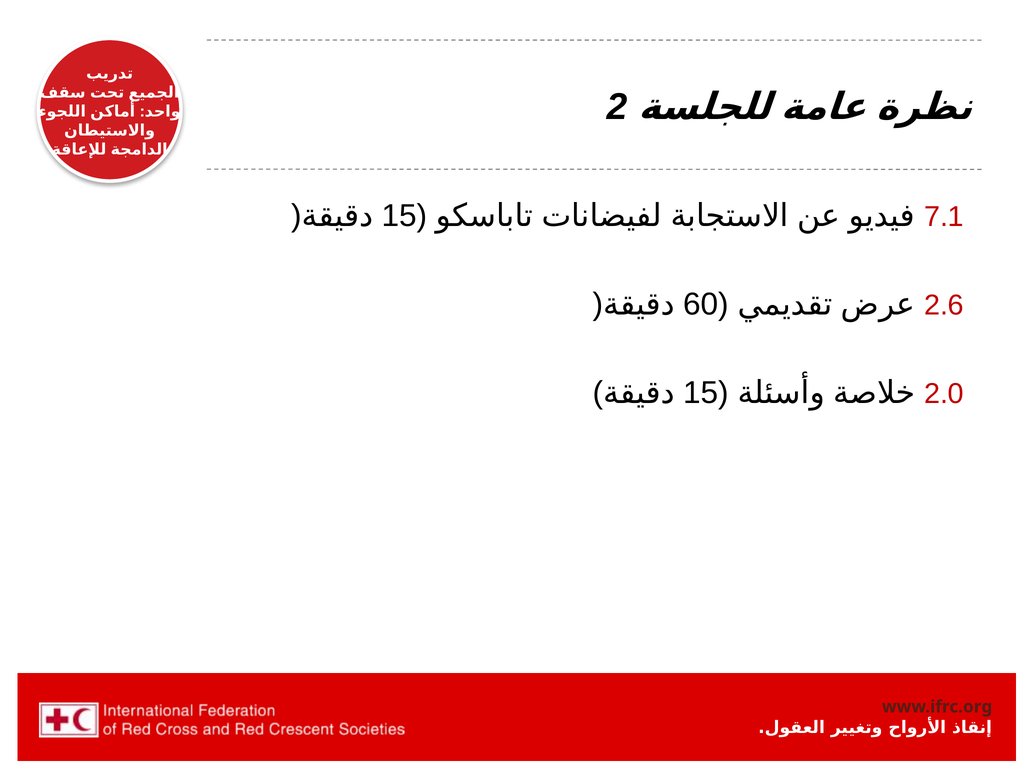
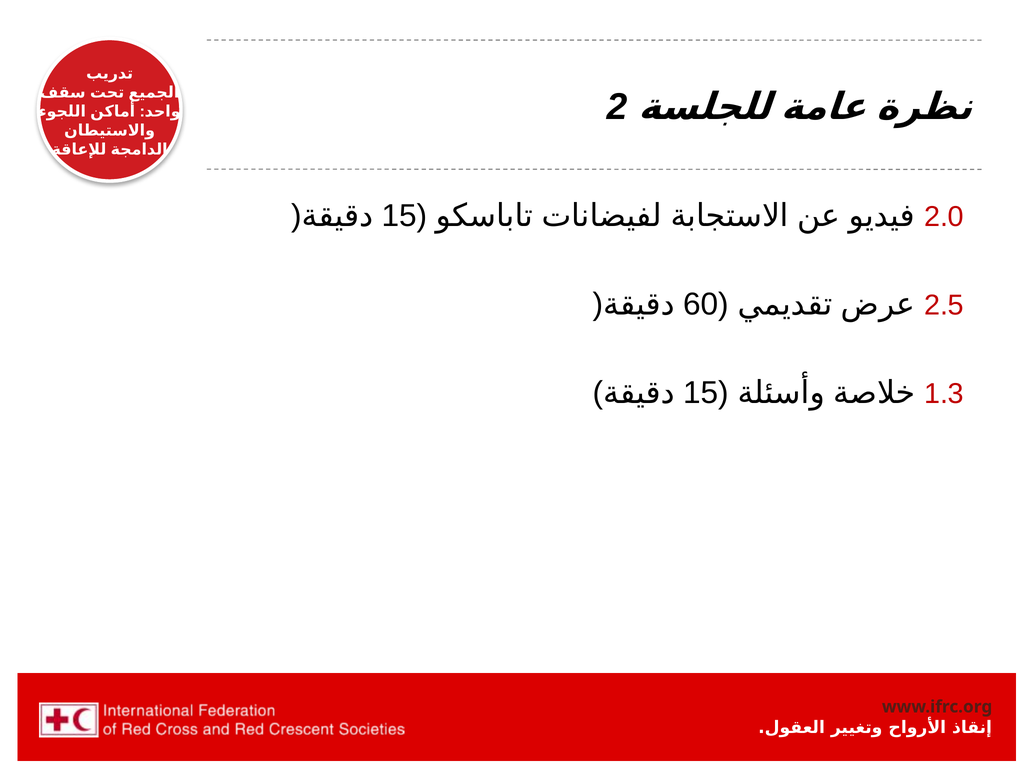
7.1: 7.1 -> 2.0 (944, 217)
2.6: 2.6 -> 2.5 (944, 305)
2.0: 2.0 -> 1.3 (944, 394)
